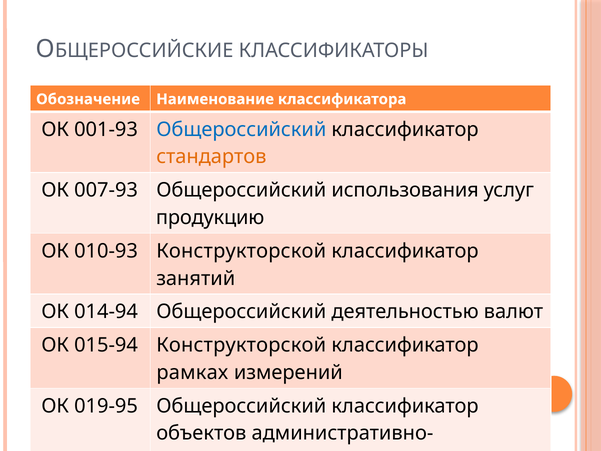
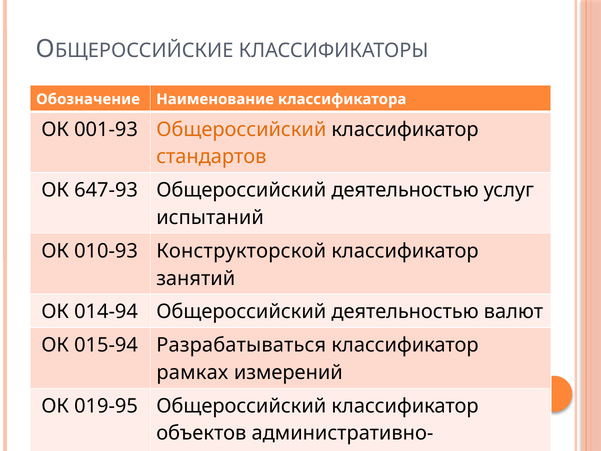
Общероссийский colour: blue -> orange (241, 129)
007-93: 007-93 -> 647-93 (106, 190)
использования: использования -> деятельностью (405, 190)
продукцию: продукцию -> испытаний (210, 218)
015-94 Конструкторской: Конструкторской -> Разрабатываться (241, 345)
